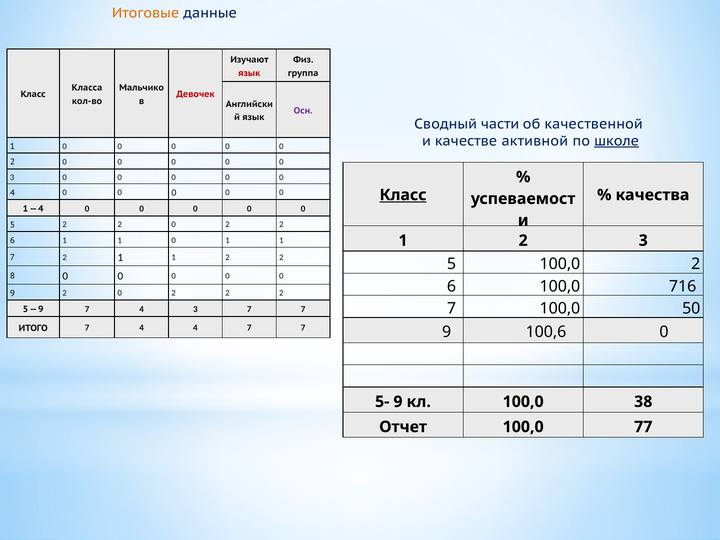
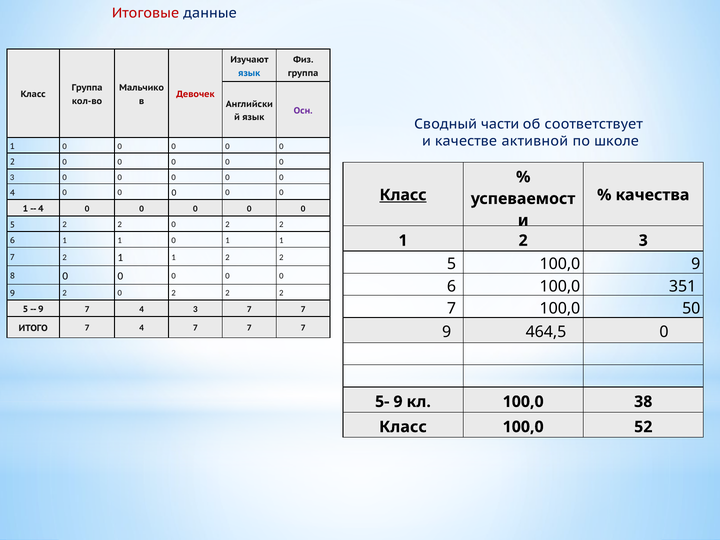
Итоговые colour: orange -> red (146, 13)
язык colour: red -> blue (249, 73)
Класса: Класса -> Группа (87, 88)
качественной: качественной -> соответствует (594, 124)
школе underline: present -> none (617, 141)
100,0 2: 2 -> 9 (696, 264)
716: 716 -> 351 (683, 286)
4 4: 4 -> 7 (195, 328)
100,6: 100,6 -> 464,5 (546, 332)
Отчет: Отчет -> Класс (403, 427)
77: 77 -> 52 (643, 427)
